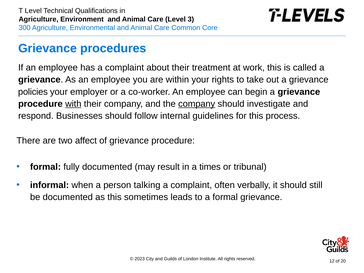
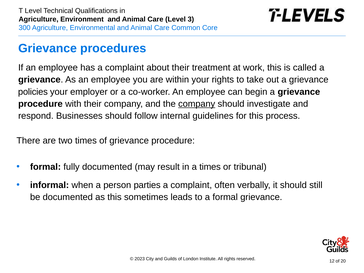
with underline: present -> none (73, 104)
two affect: affect -> times (86, 141)
talking: talking -> parties (147, 185)
